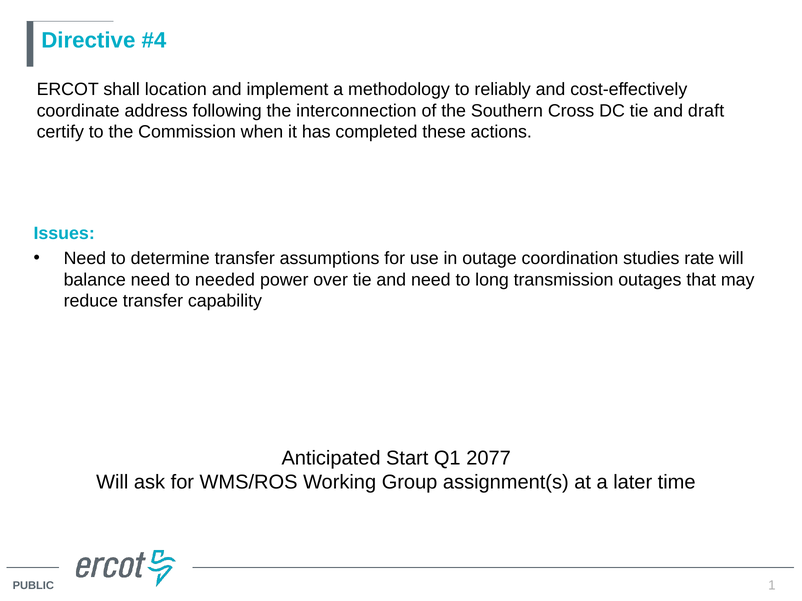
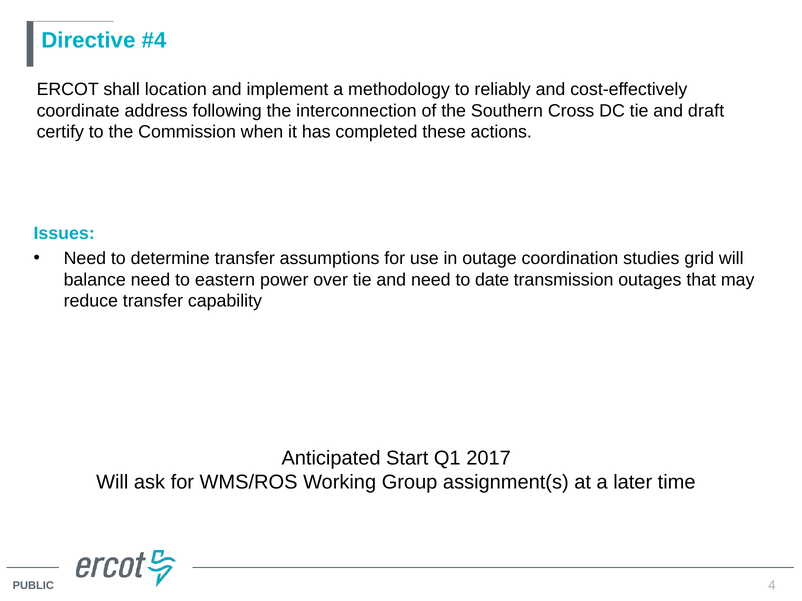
rate: rate -> grid (699, 259)
needed: needed -> eastern (225, 280)
long: long -> date (492, 280)
2077: 2077 -> 2017 (489, 458)
1: 1 -> 4 (772, 586)
